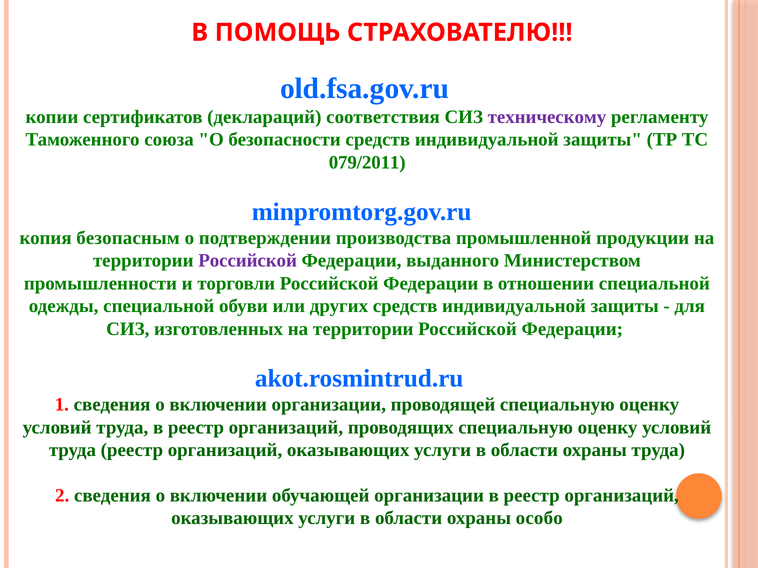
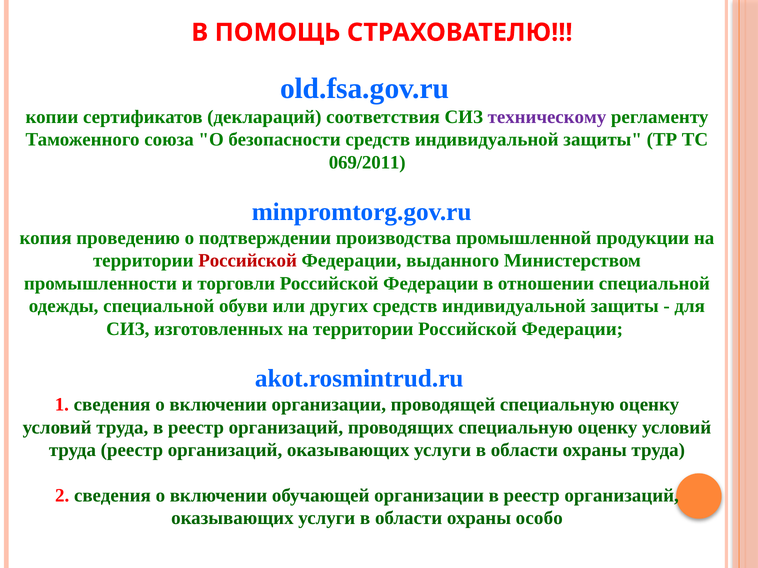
079/2011: 079/2011 -> 069/2011 (367, 162)
безопасным: безопасным -> проведению (128, 238)
Российской colour: purple -> red (248, 261)
